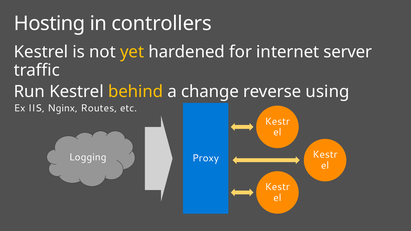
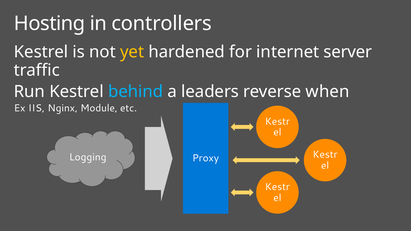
behind colour: yellow -> light blue (136, 92)
change: change -> leaders (210, 92)
using: using -> when (328, 92)
Routes: Routes -> Module (99, 108)
